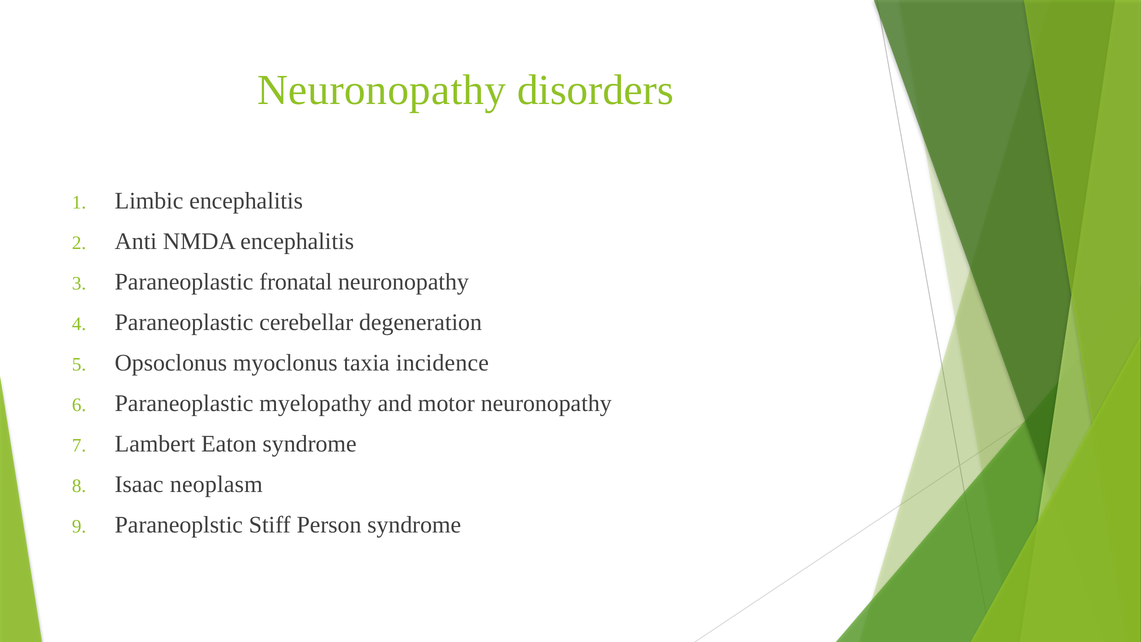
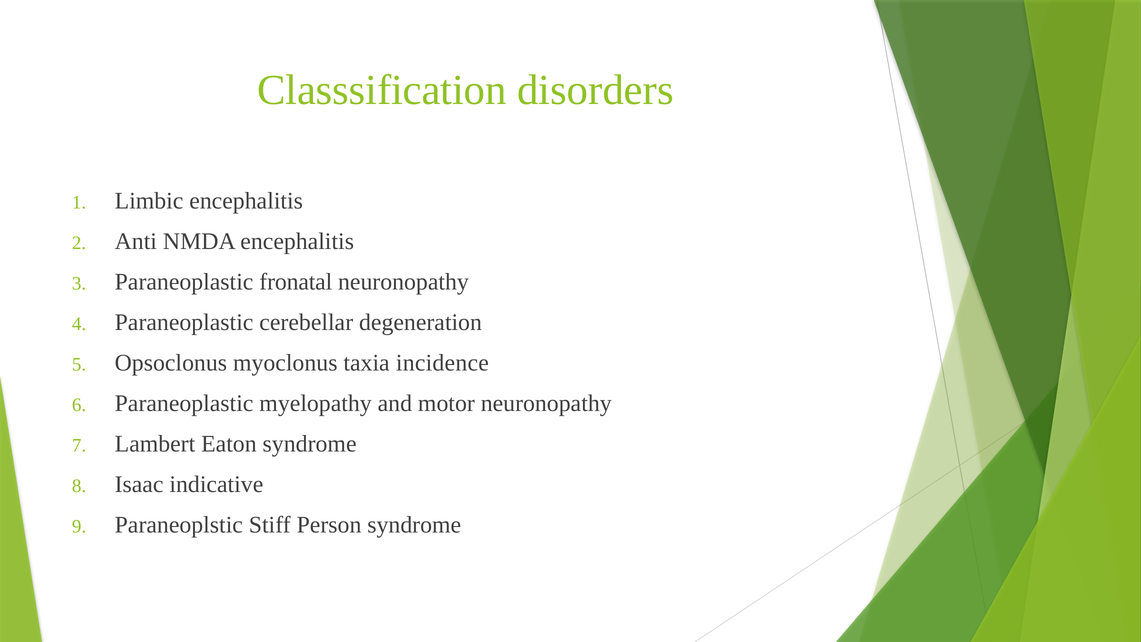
Neuronopathy: Neuronopathy -> Classsification (382, 90)
neoplasm: neoplasm -> indicative (216, 484)
